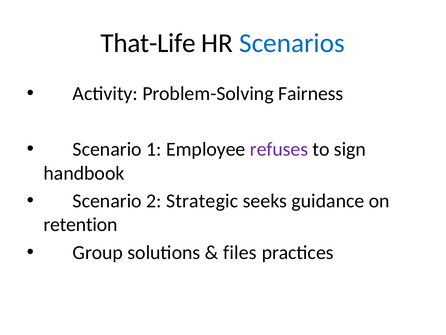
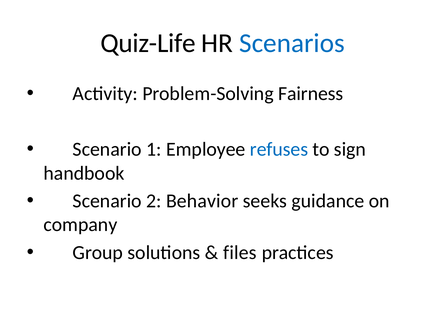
That-Life: That-Life -> Quiz-Life (148, 43)
refuses colour: purple -> blue (279, 149)
Strategic: Strategic -> Behavior (202, 201)
retention: retention -> company (80, 224)
